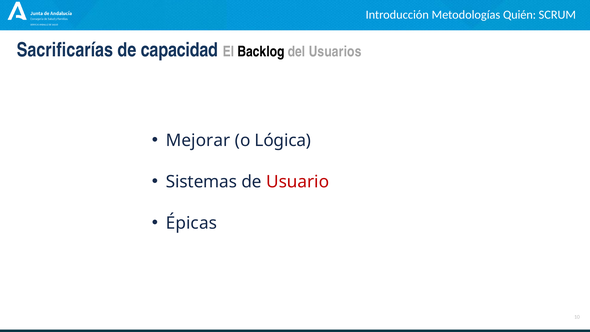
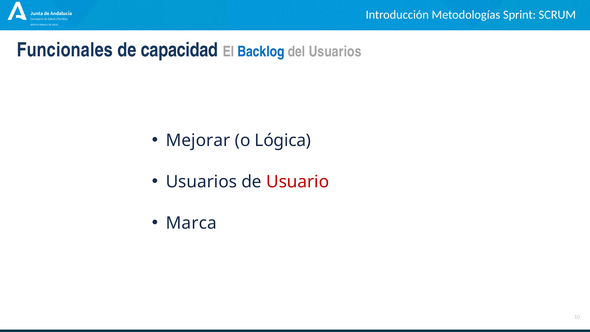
Quién: Quién -> Sprint (519, 15)
Sacrificarías: Sacrificarías -> Funcionales (65, 50)
Backlog colour: black -> blue (261, 51)
Sistemas: Sistemas -> Usuarios (201, 182)
Épicas: Épicas -> Marca (191, 223)
